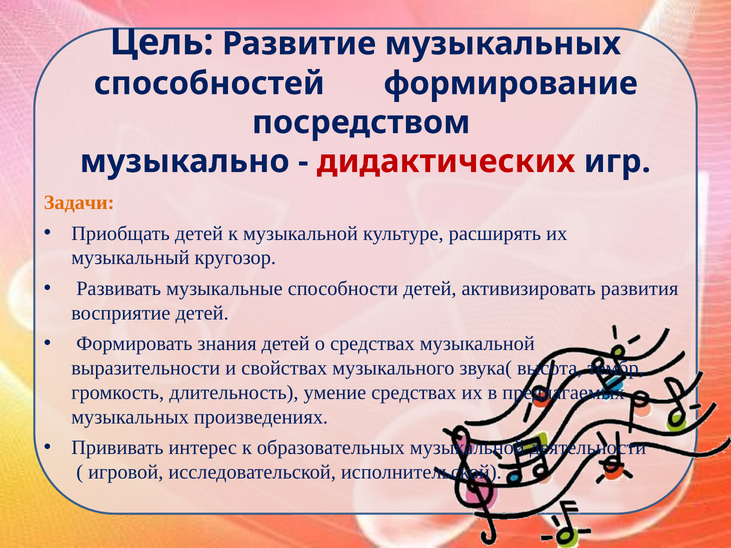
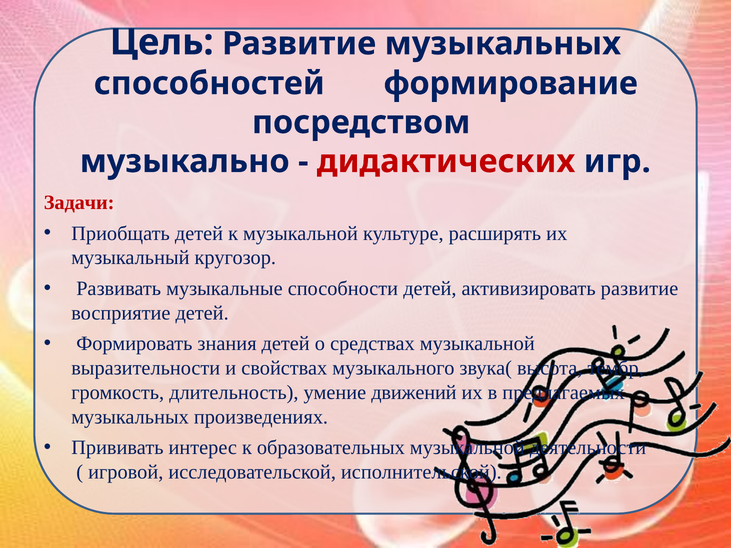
Задачи colour: orange -> red (79, 203)
активизировать развития: развития -> развитие (640, 289)
умение средствах: средствах -> движений (414, 393)
